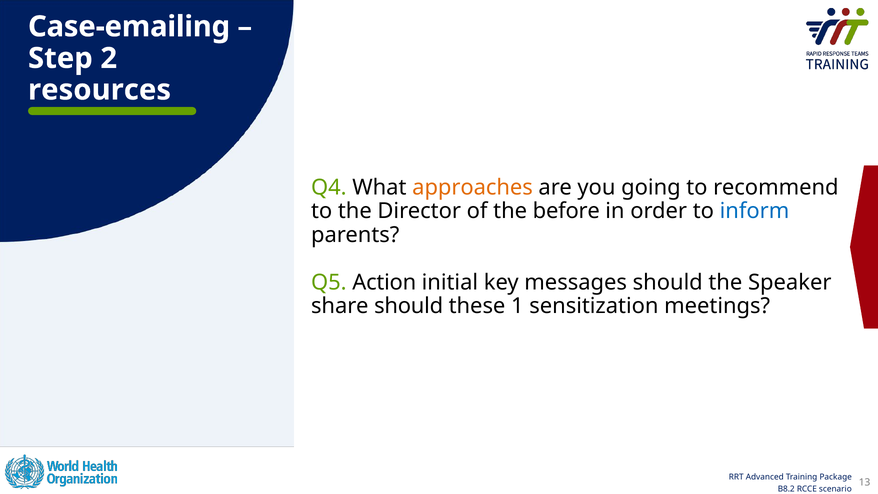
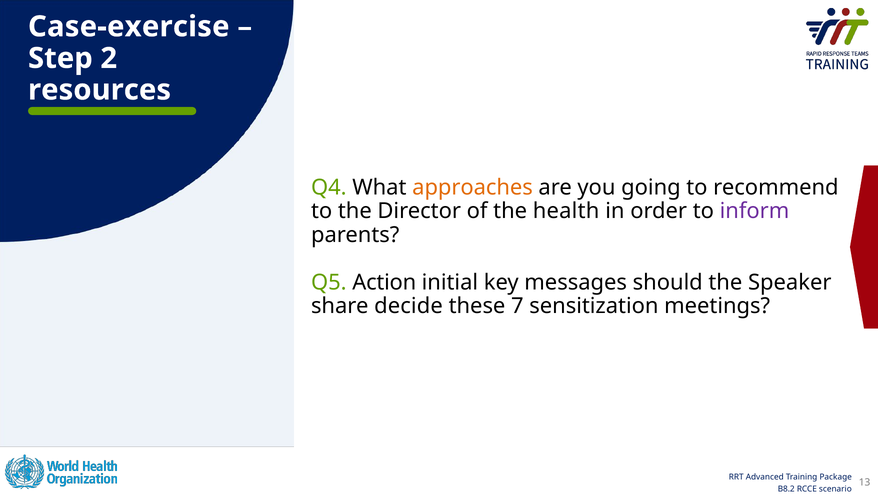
Case-emailing: Case-emailing -> Case-exercise (129, 27)
before: before -> health (566, 211)
inform colour: blue -> purple (754, 211)
share should: should -> decide (408, 306)
1: 1 -> 7 (517, 306)
